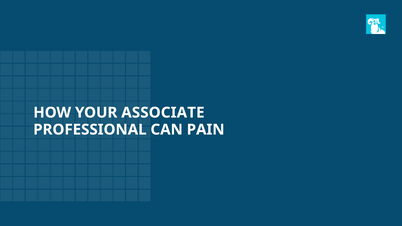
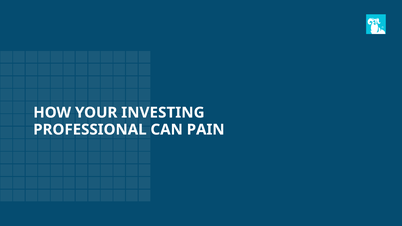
ASSOCIATE: ASSOCIATE -> INVESTING (163, 113)
